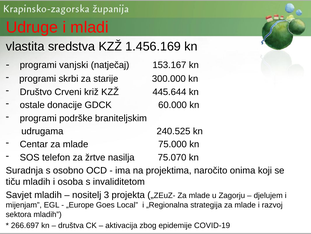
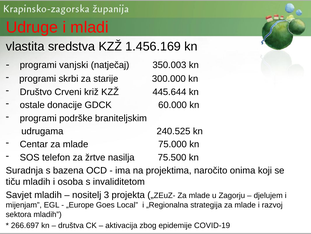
153.167: 153.167 -> 350.003 (169, 65)
75.070: 75.070 -> 75.500 (172, 157)
osobno: osobno -> bazena (68, 170)
